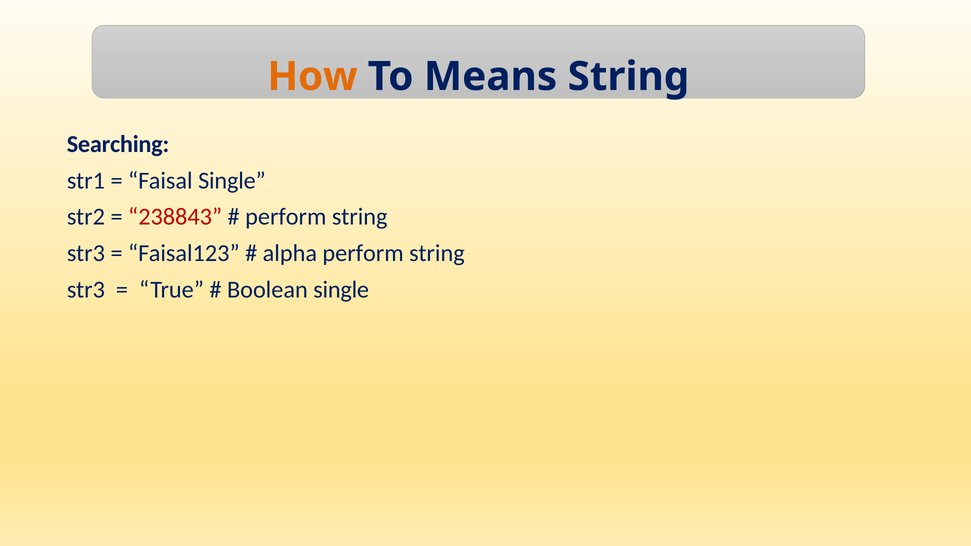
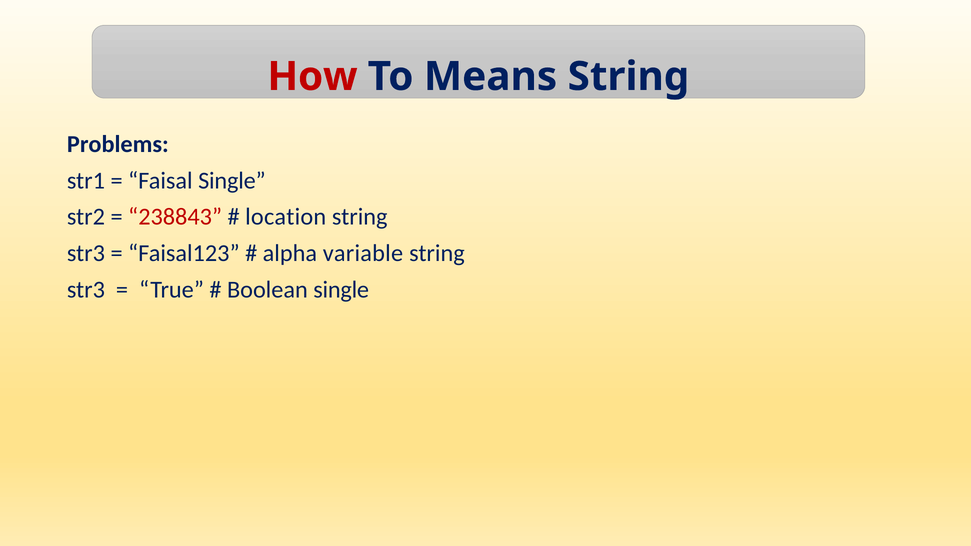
How colour: orange -> red (312, 77)
Searching: Searching -> Problems (118, 144)
perform: perform -> location (286, 217)
alpha perform: perform -> variable (363, 253)
